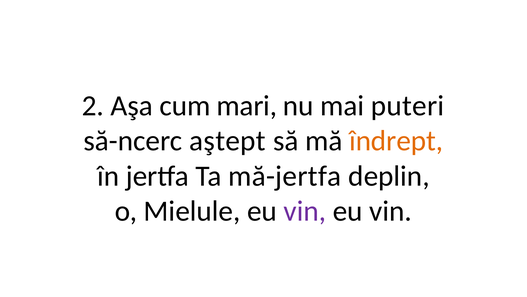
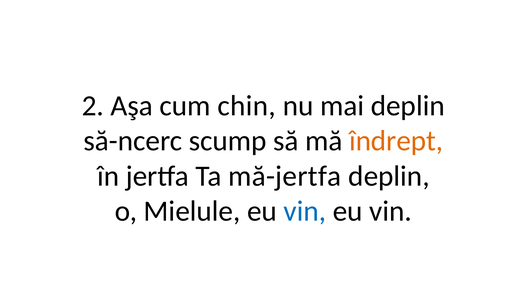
mari: mari -> chin (246, 105)
mai puteri: puteri -> deplin (408, 105)
aştept: aştept -> scump (228, 141)
vin colour: purple -> blue (305, 211)
